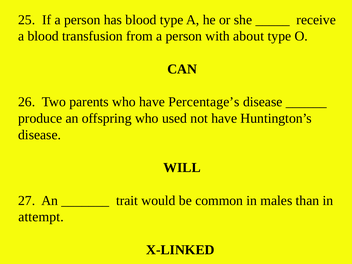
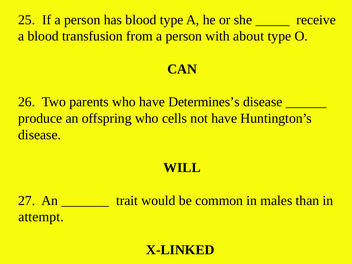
Percentage’s: Percentage’s -> Determines’s (204, 102)
used: used -> cells (175, 118)
